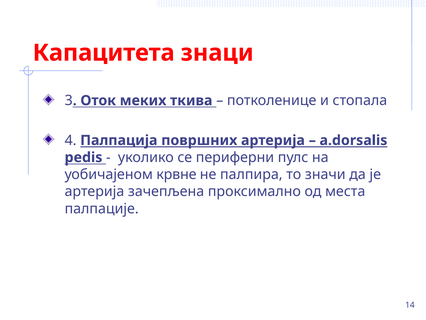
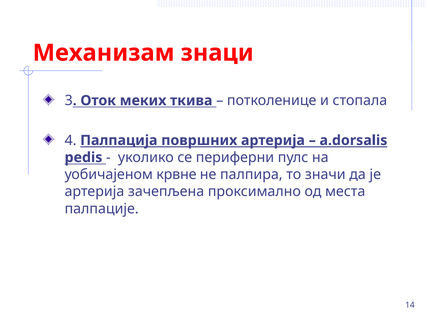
Капацитета: Капацитета -> Механизам (104, 53)
